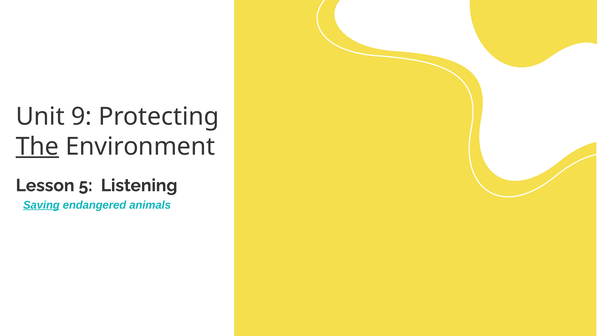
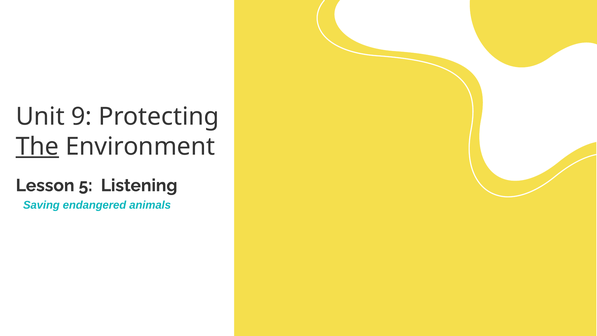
Saving underline: present -> none (41, 205)
